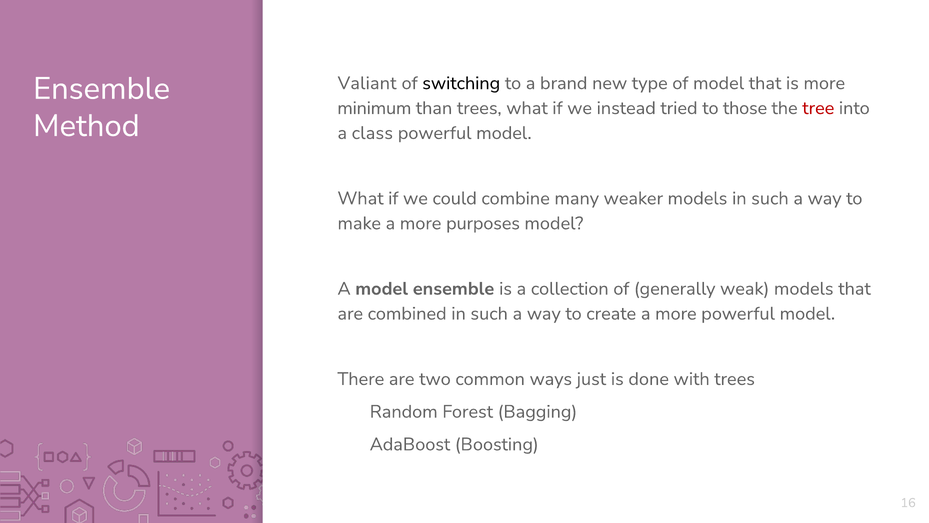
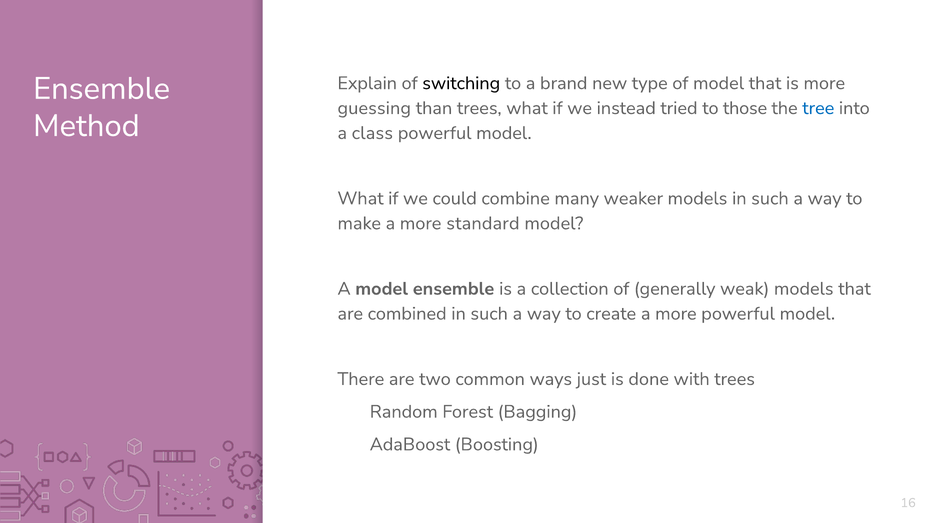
Valiant: Valiant -> Explain (367, 83)
minimum: minimum -> guessing (374, 108)
tree colour: red -> blue (818, 108)
purposes: purposes -> standard (483, 223)
